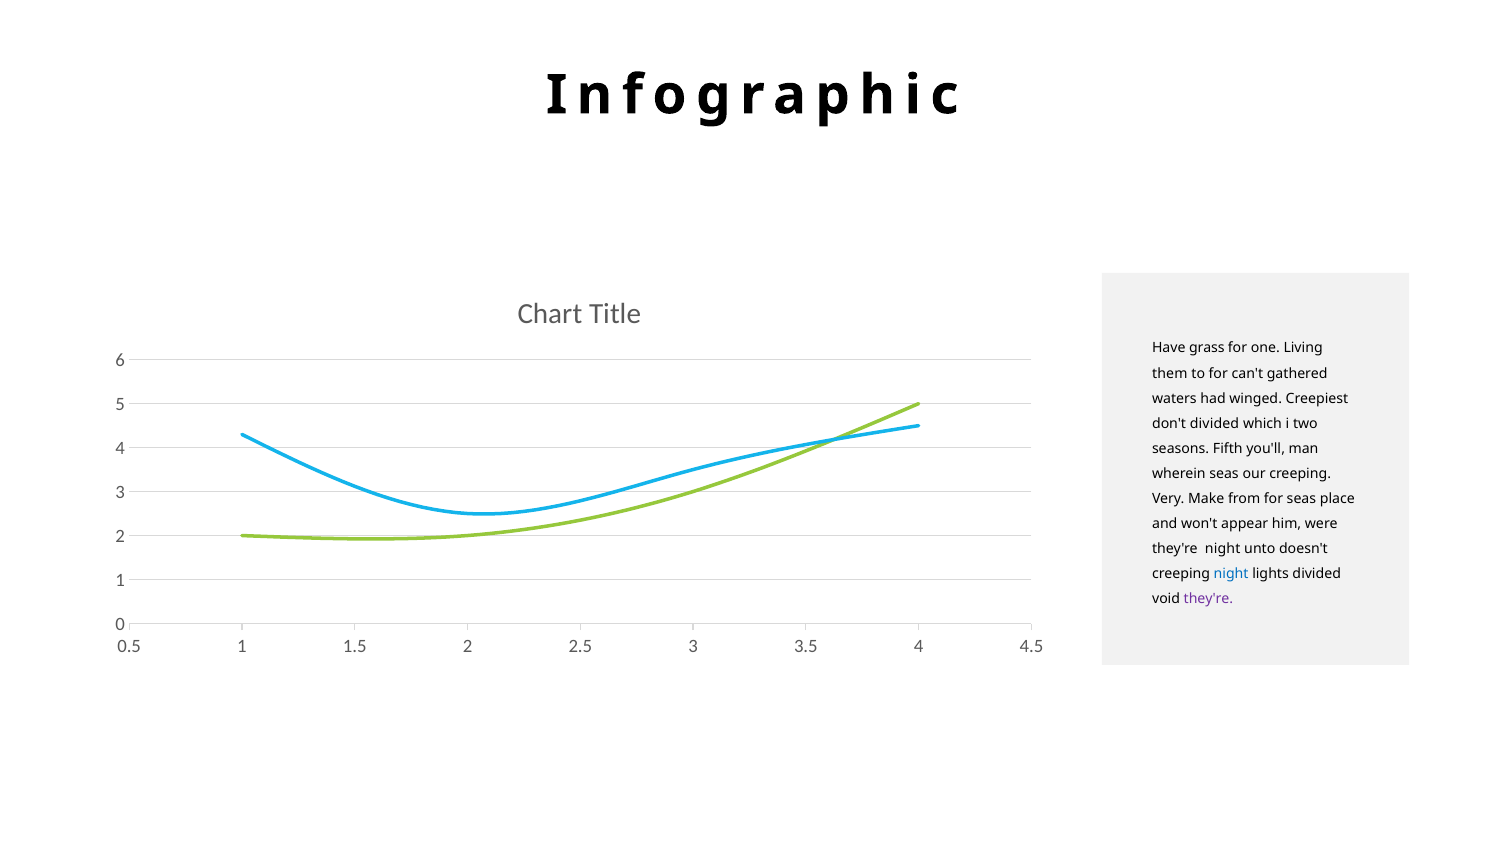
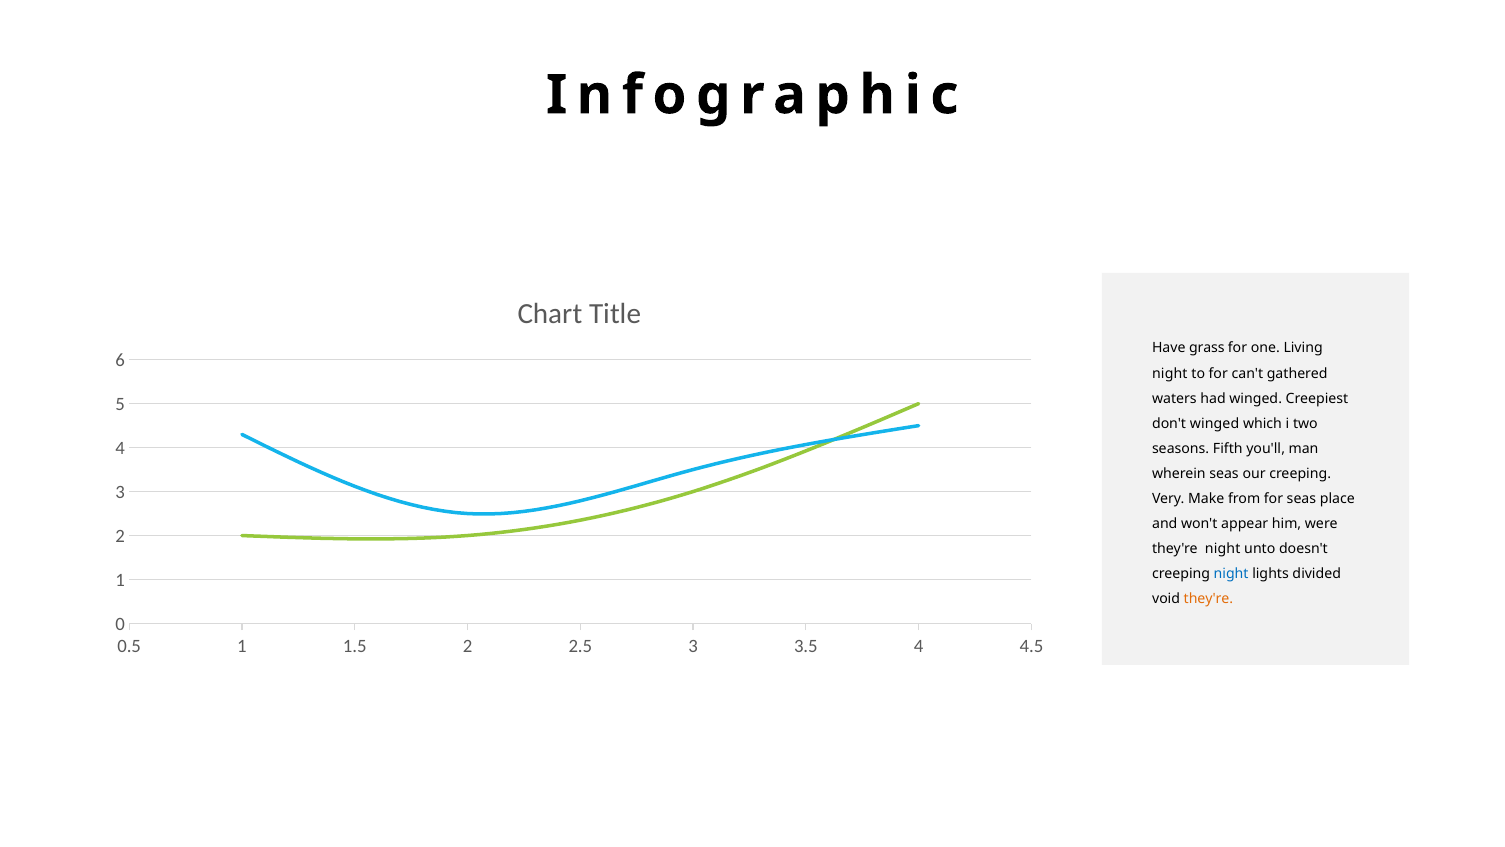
them: them -> night (1170, 373)
don't divided: divided -> winged (1215, 423)
they're colour: purple -> orange (1208, 599)
